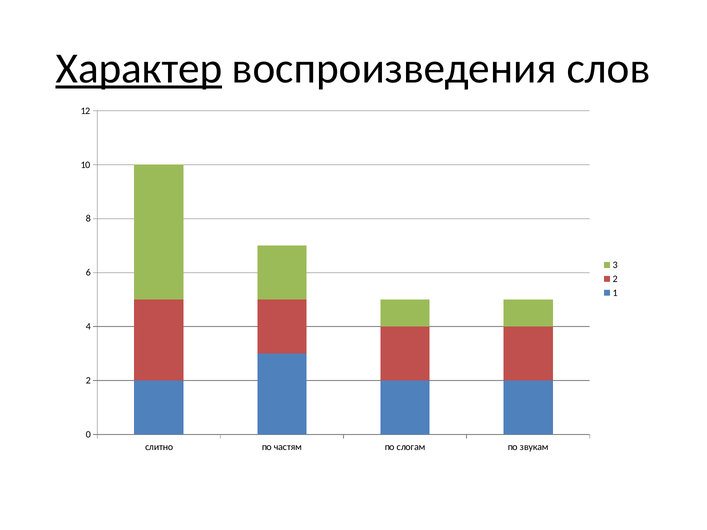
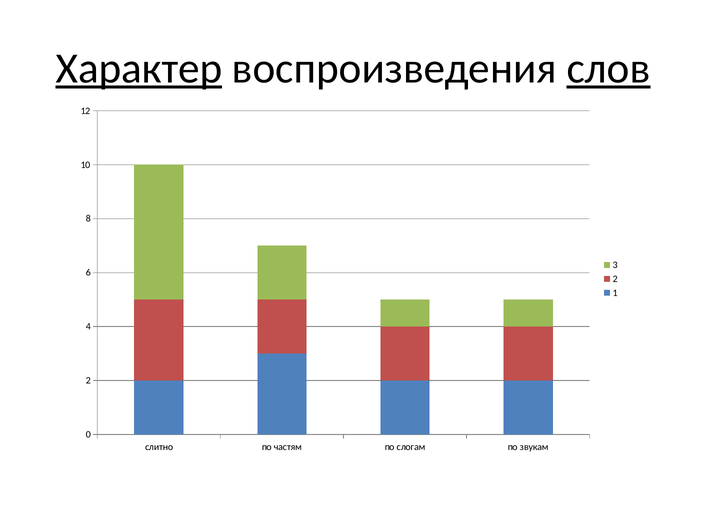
слов underline: none -> present (609, 68)
